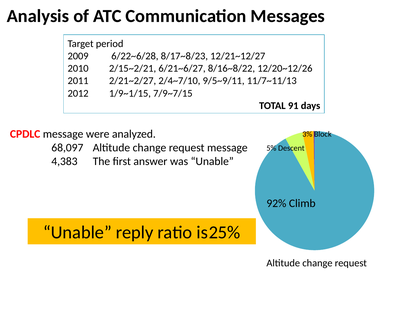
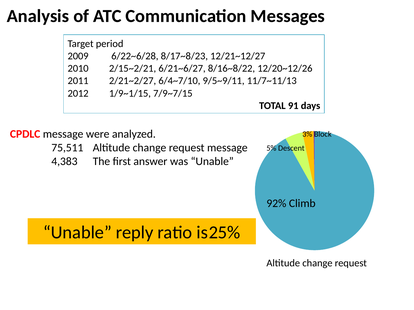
2/4~7/10: 2/4~7/10 -> 6/4~7/10 (179, 81)
68,097: 68,097 -> 75,511 (67, 148)
